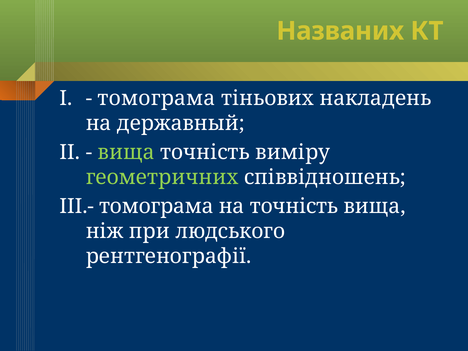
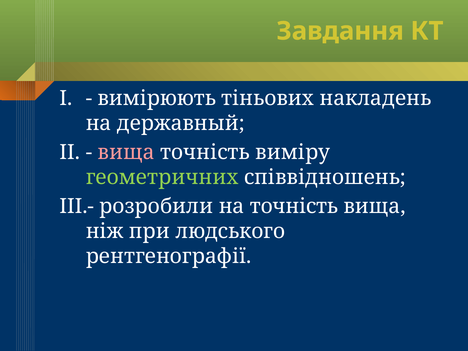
Названих: Названих -> Завдання (340, 31)
томограма: томограма -> вимірюють (157, 98)
вища colour: light green -> pink (126, 152)
томограма: томограма -> розробили (156, 206)
